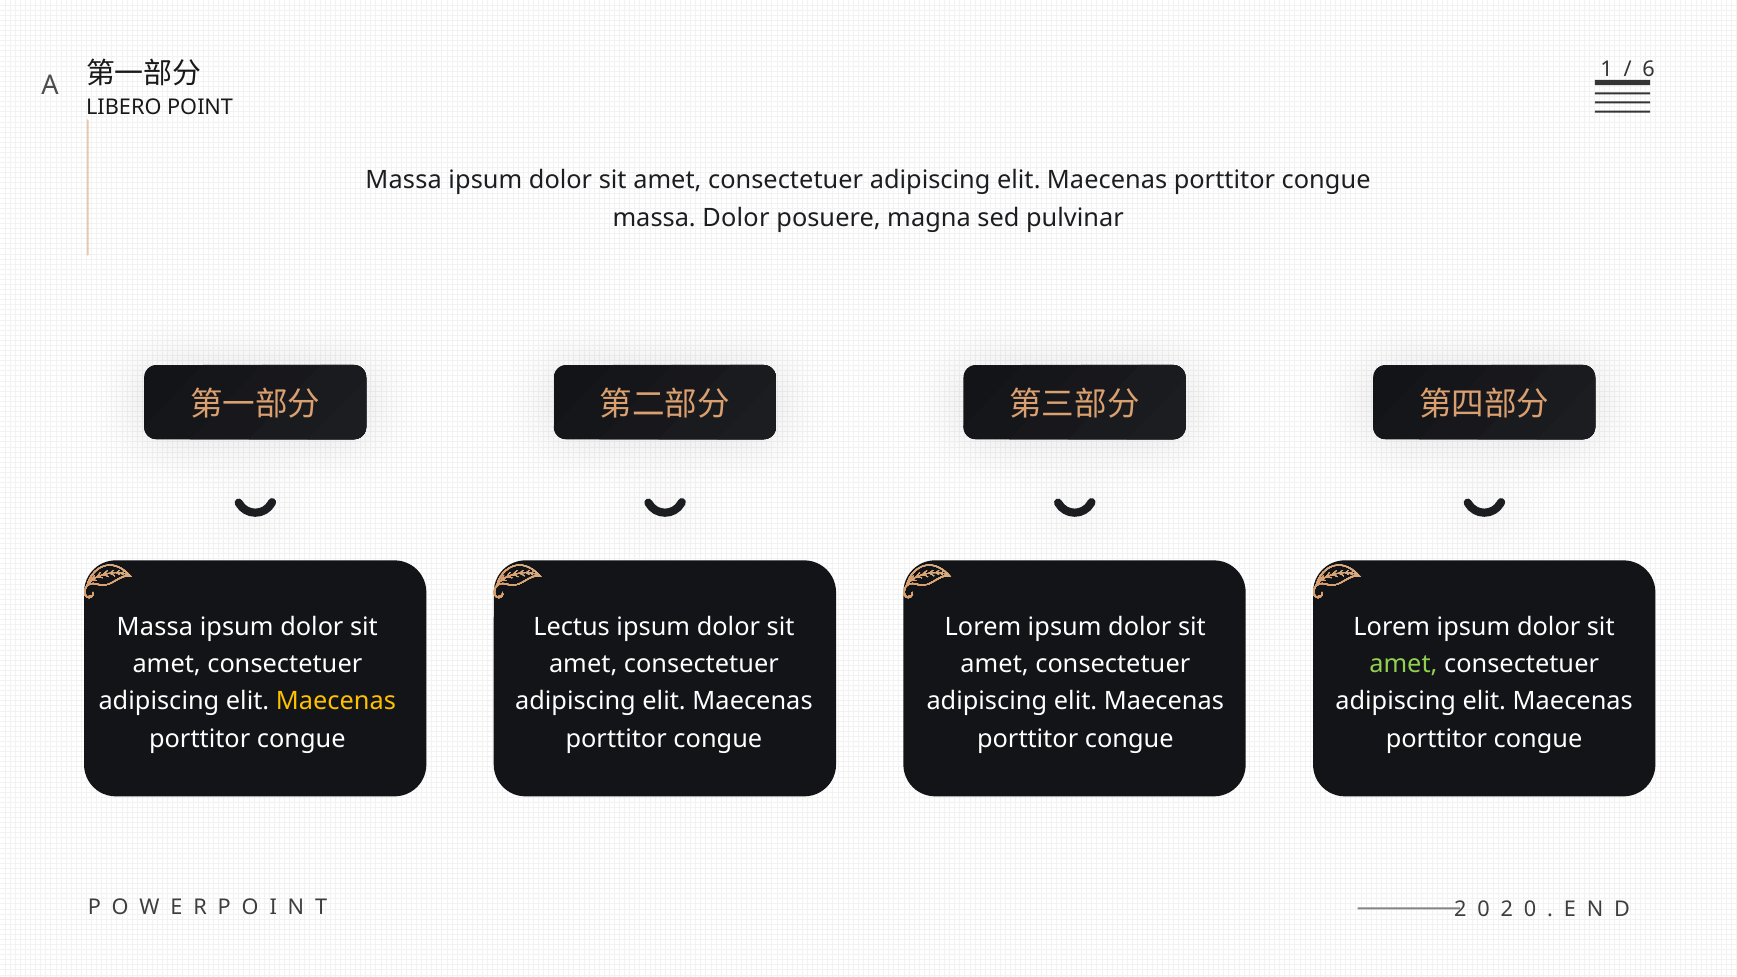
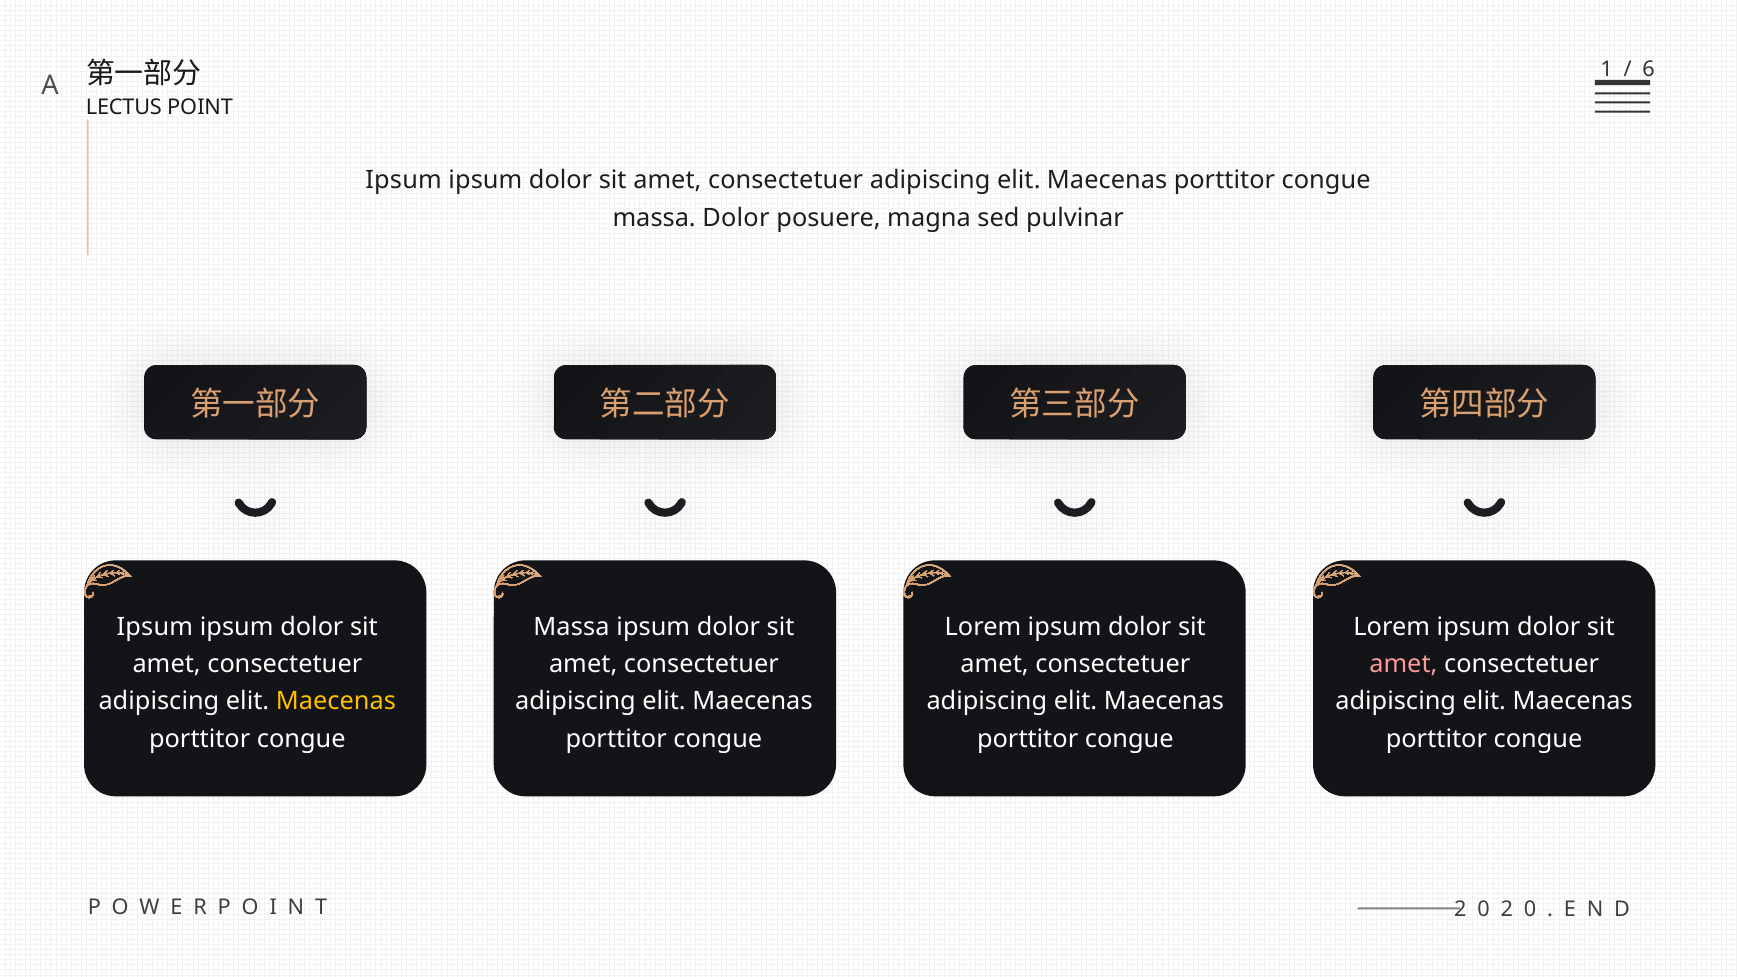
LIBERO: LIBERO -> LECTUS (124, 107)
Massa: Massa -> Ipsum (404, 180)
Massa: Massa -> Ipsum (155, 627)
Lectus: Lectus -> Massa (571, 627)
amet colour: light green -> pink (1403, 664)
